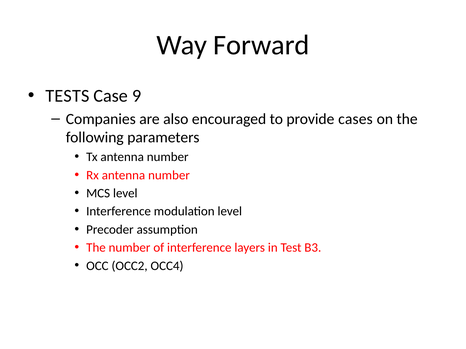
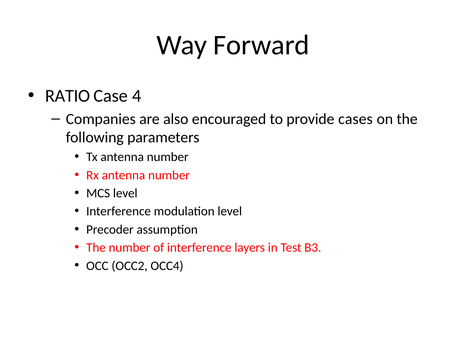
TESTS: TESTS -> RATIO (68, 96)
9: 9 -> 4 (137, 96)
